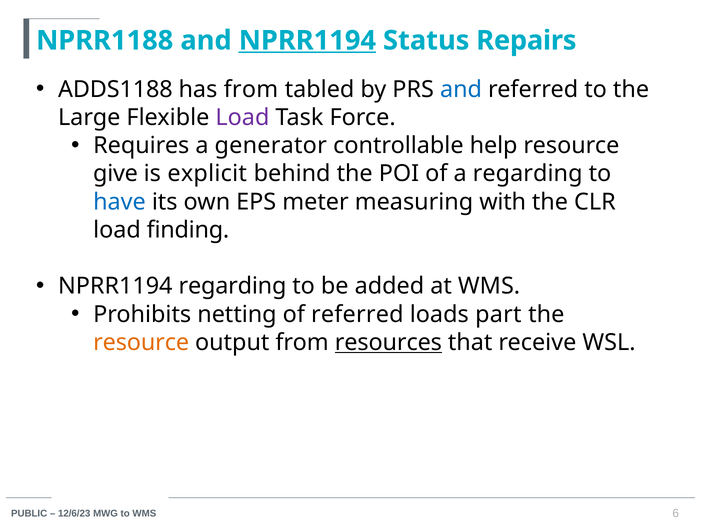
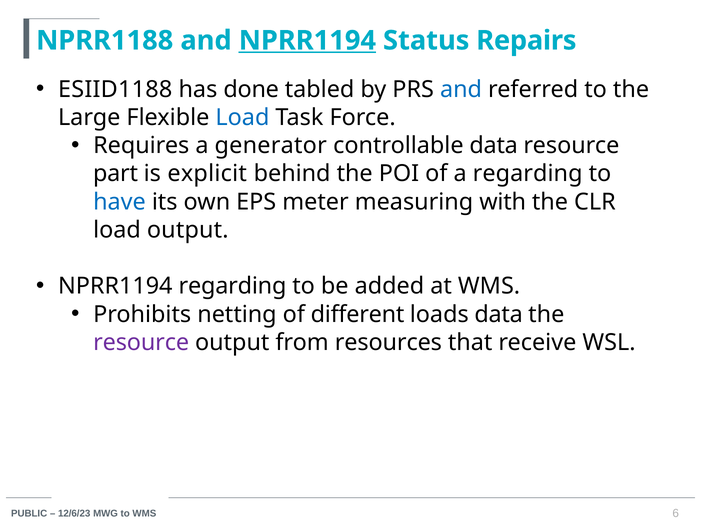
ADDS1188: ADDS1188 -> ESIID1188 (115, 89)
has from: from -> done (251, 89)
Load colour: purple -> blue (242, 117)
controllable help: help -> data (494, 145)
give: give -> part (116, 174)
load finding: finding -> output (188, 230)
of referred: referred -> different (358, 314)
loads part: part -> data (499, 314)
resource colour: orange -> purple (141, 342)
resources underline: present -> none (388, 342)
